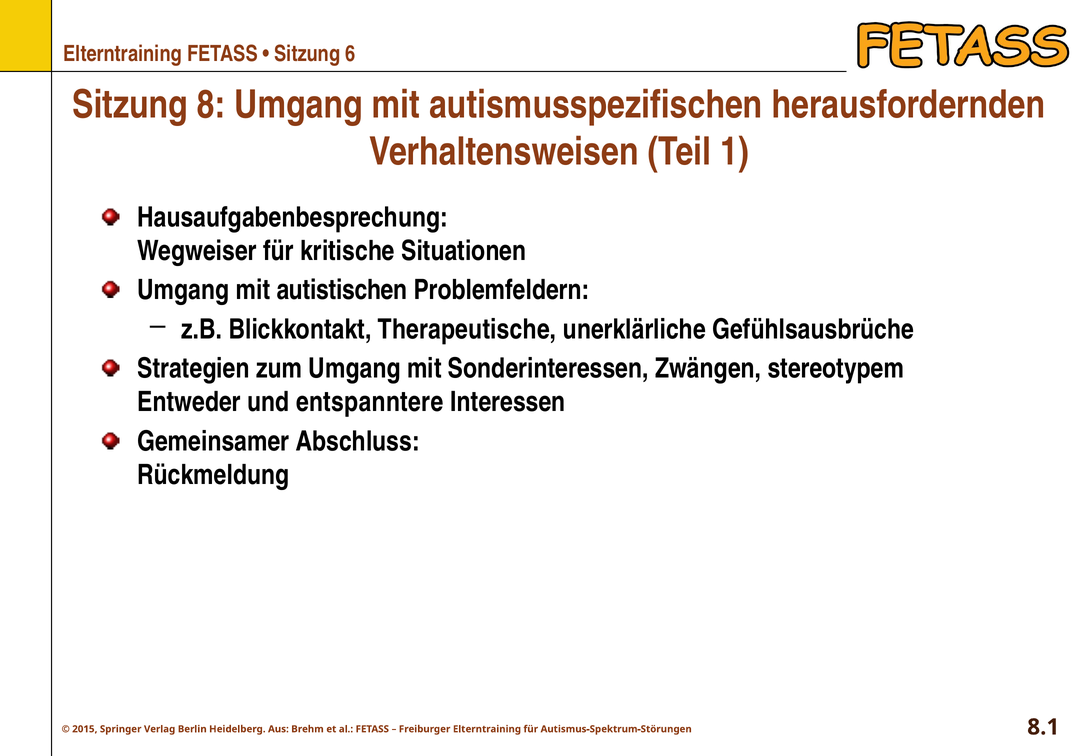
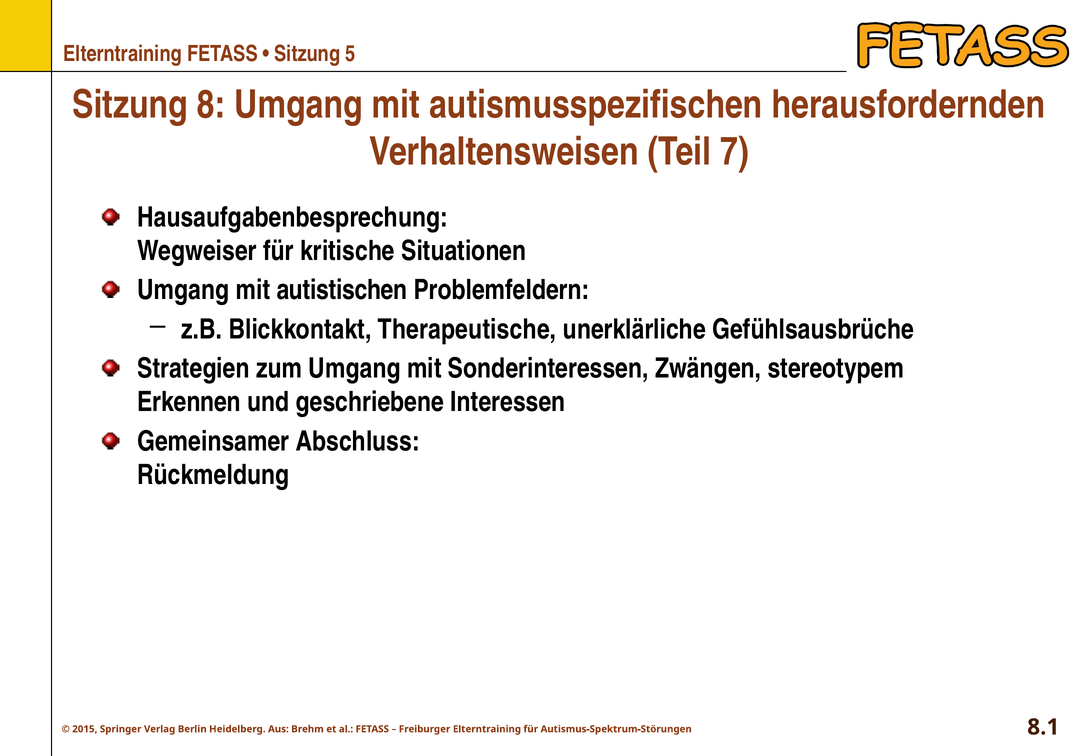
6: 6 -> 5 (351, 54)
1: 1 -> 7 (735, 152)
Entweder: Entweder -> Erkennen (189, 402)
entspanntere: entspanntere -> geschriebene (370, 402)
